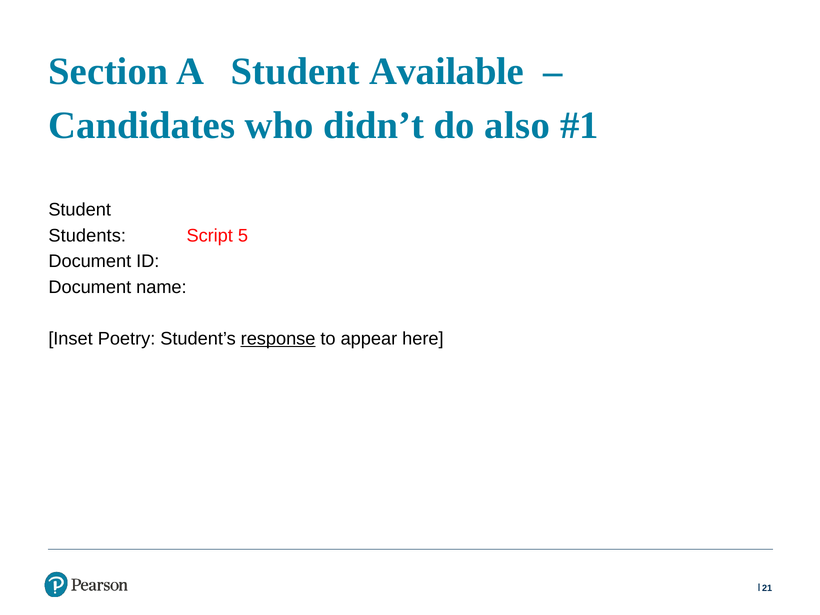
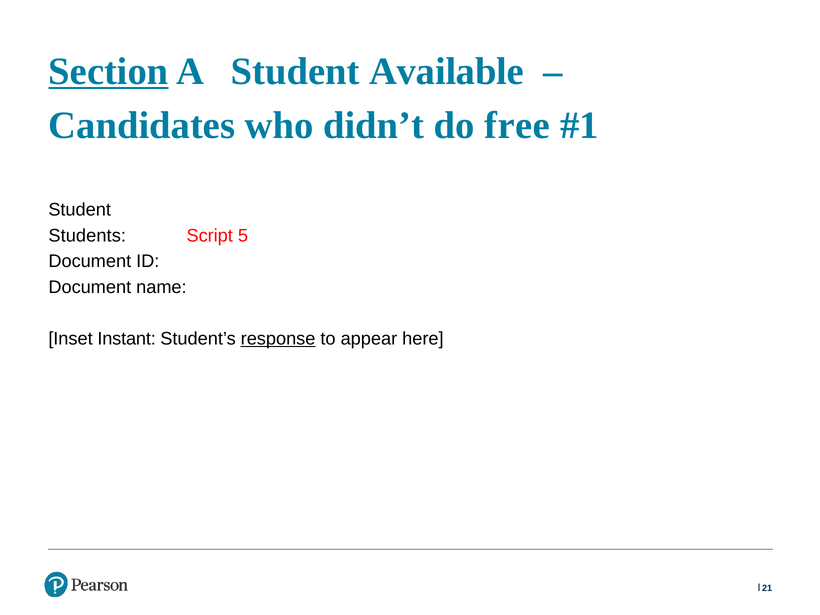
Section underline: none -> present (108, 71)
also: also -> free (517, 126)
Poetry: Poetry -> Instant (127, 339)
